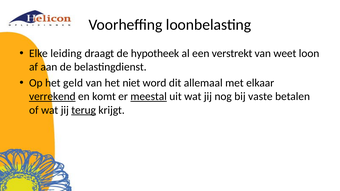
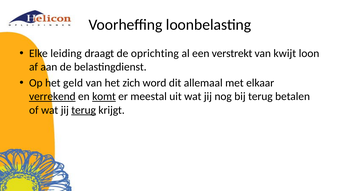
hypotheek: hypotheek -> oprichting (155, 53)
weet: weet -> kwijt (285, 53)
niet: niet -> zich (131, 83)
komt underline: none -> present (104, 97)
meestal underline: present -> none (149, 97)
bij vaste: vaste -> terug (260, 97)
